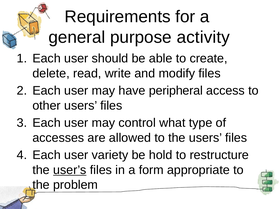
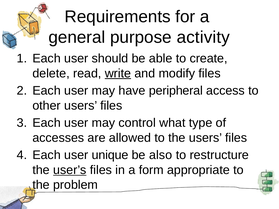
write underline: none -> present (118, 73)
variety: variety -> unique (110, 155)
hold: hold -> also (161, 155)
